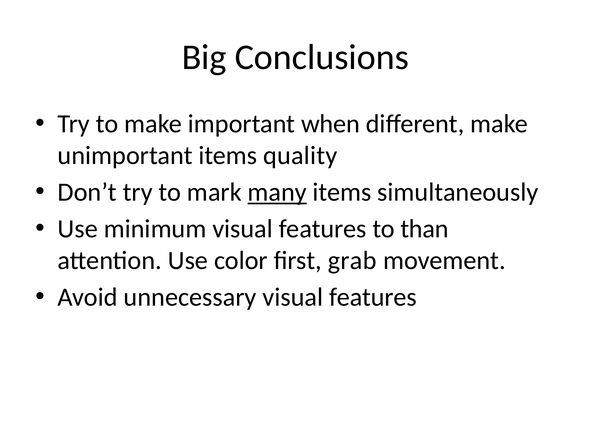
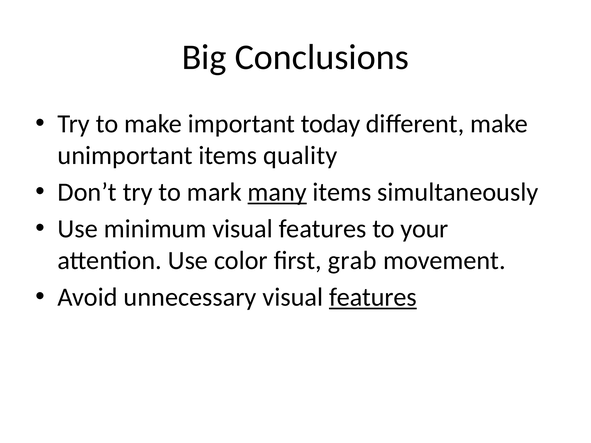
when: when -> today (331, 124)
than: than -> your (425, 229)
features underline: none -> present (373, 297)
